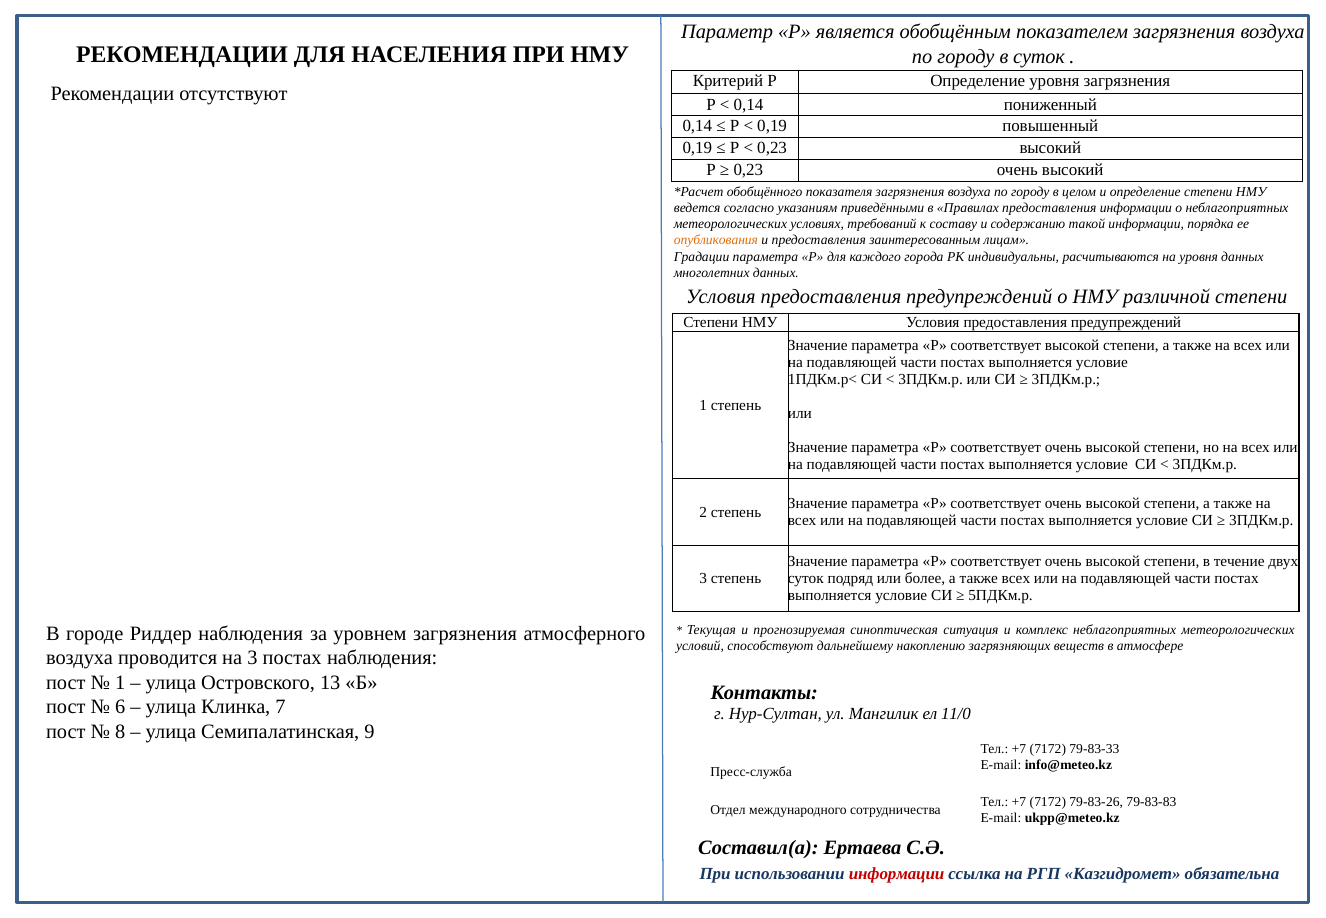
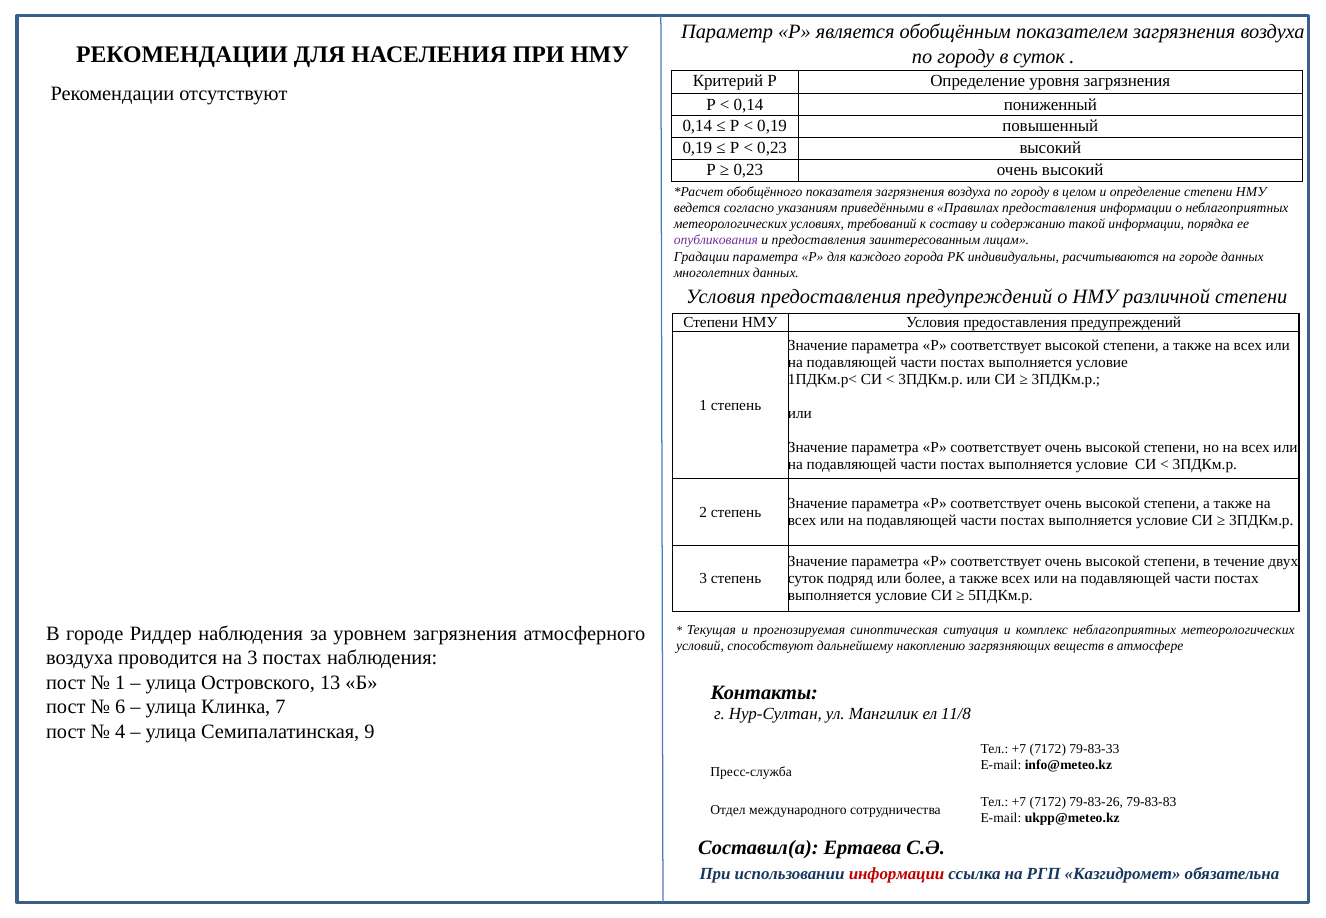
опубликования colour: orange -> purple (716, 241)
на уровня: уровня -> городе (1199, 257)
11/0: 11/0 -> 11/8 (956, 714)
8: 8 -> 4 (120, 732)
